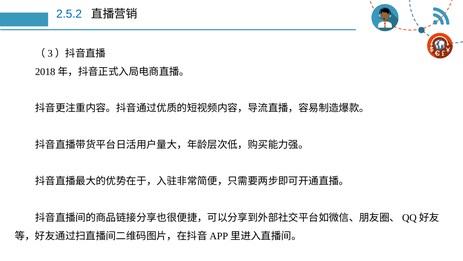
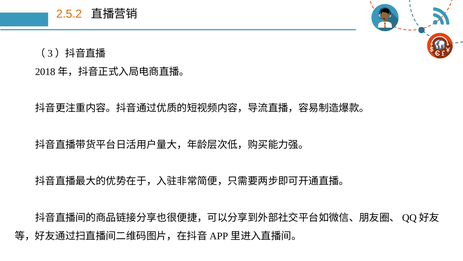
2.5.2 colour: blue -> orange (69, 14)
